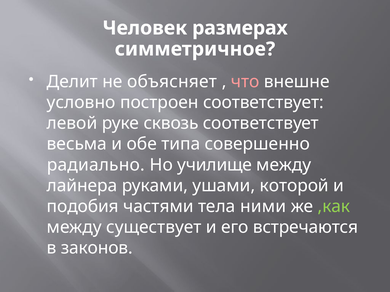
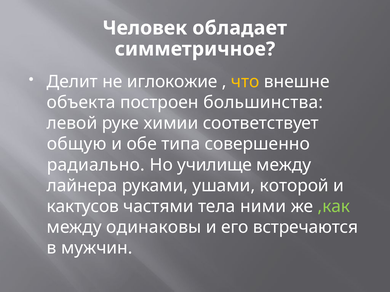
размерах: размерах -> обладает (240, 28)
объясняет: объясняет -> иглокожие (172, 82)
что colour: pink -> yellow (245, 82)
условно: условно -> объекта (81, 103)
построен соответствует: соответствует -> большинства (263, 103)
сквозь: сквозь -> химии (171, 123)
весьма: весьма -> общую (77, 144)
подобия: подобия -> кактусов (83, 207)
существует: существует -> одинаковы (154, 228)
законов: законов -> мужчин (97, 248)
